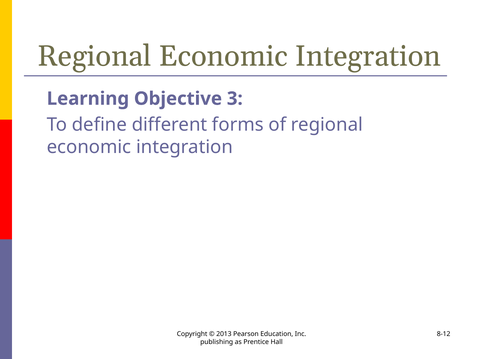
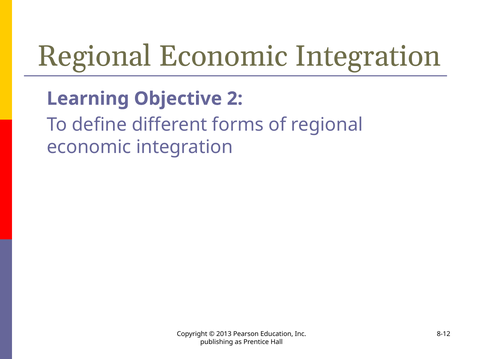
3: 3 -> 2 (235, 99)
